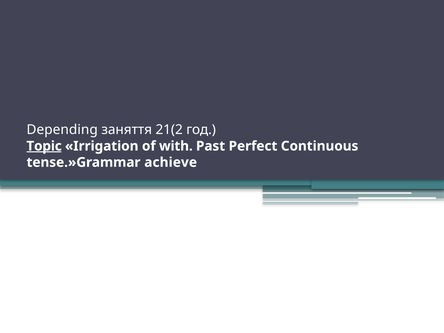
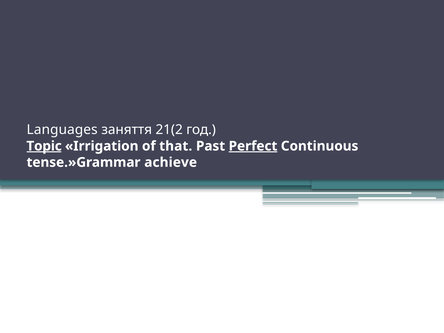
Depending: Depending -> Languages (62, 130)
with: with -> that (176, 146)
Perfect underline: none -> present (253, 146)
